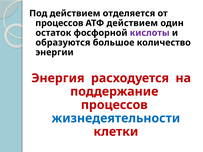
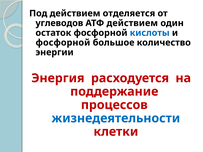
процессов: процессов -> углеводов (59, 23)
кислоты colour: purple -> blue (150, 33)
образуются: образуются -> фосфорной (63, 43)
